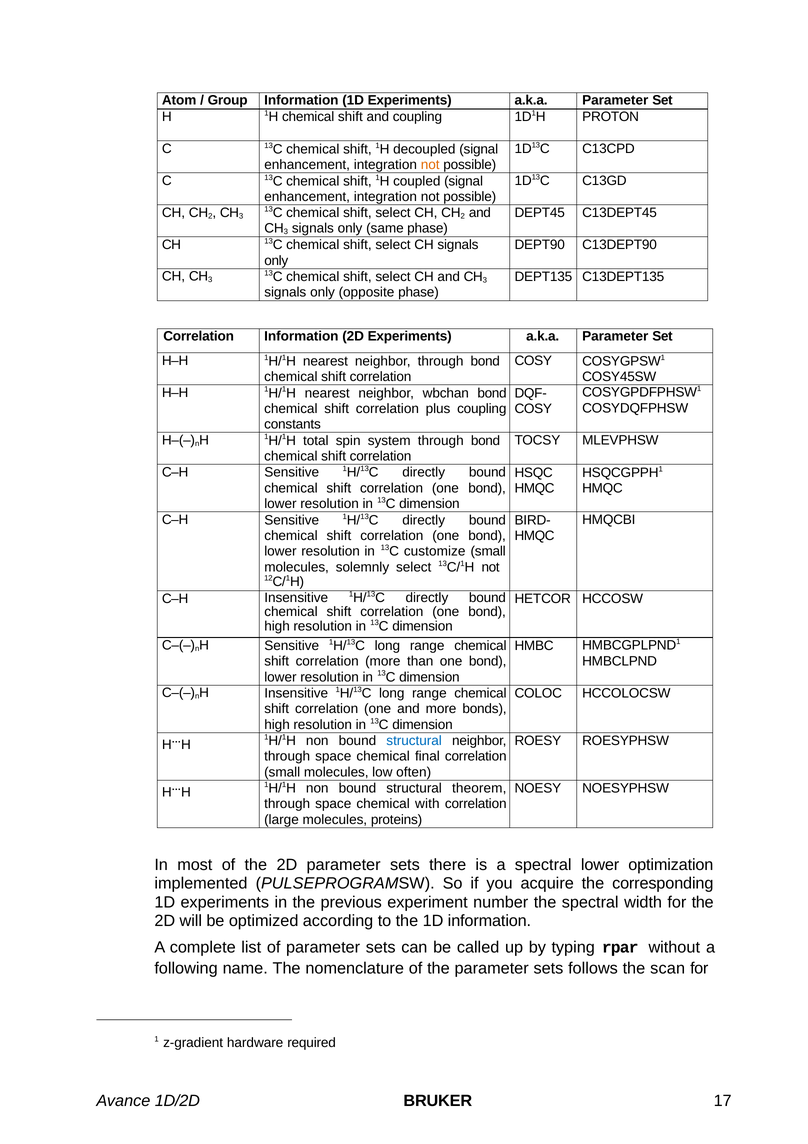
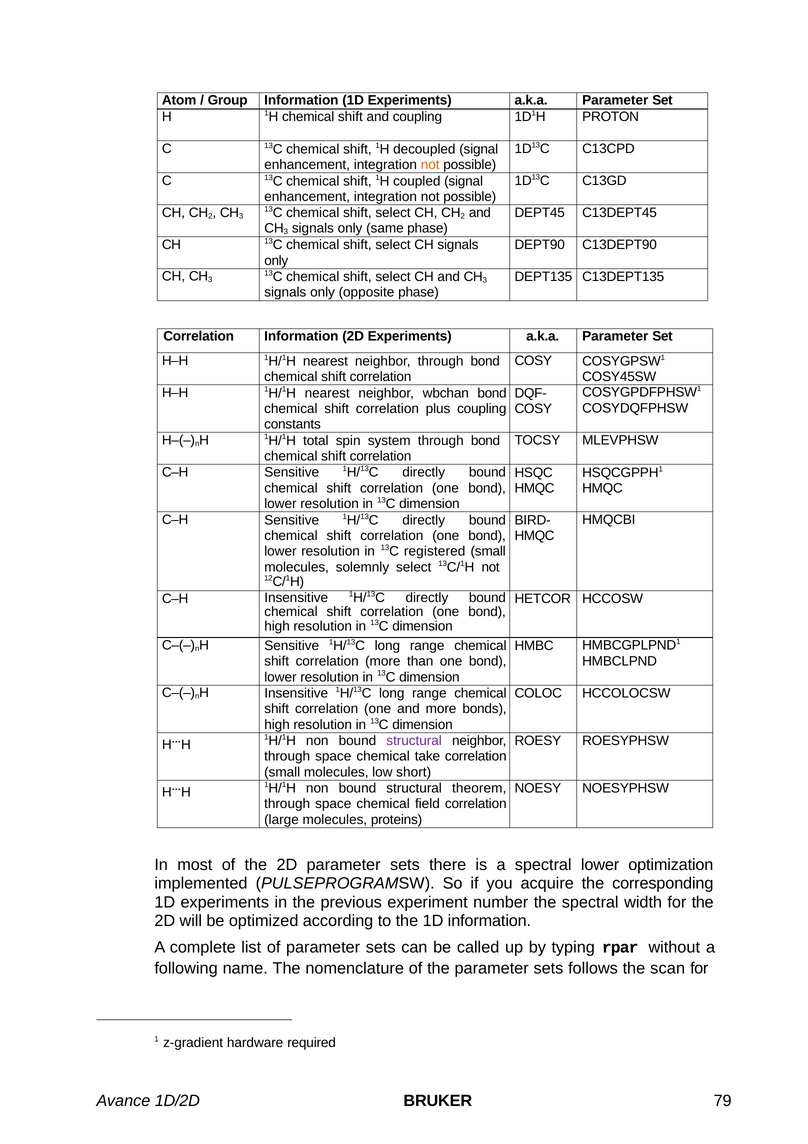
customize: customize -> registered (435, 551)
structural colour: blue -> purple (414, 740)
final: final -> take (427, 756)
often: often -> short (414, 772)
with: with -> field (427, 804)
17: 17 -> 79 (723, 1100)
